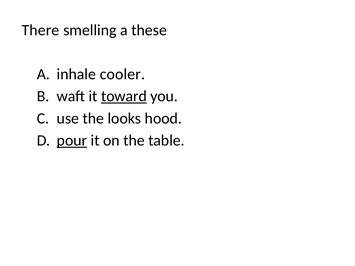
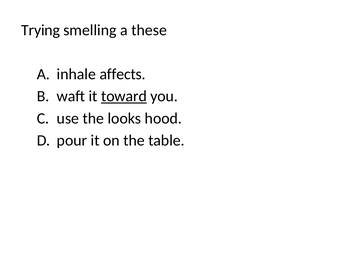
There: There -> Trying (41, 30)
cooler: cooler -> affects (123, 74)
pour underline: present -> none (72, 141)
